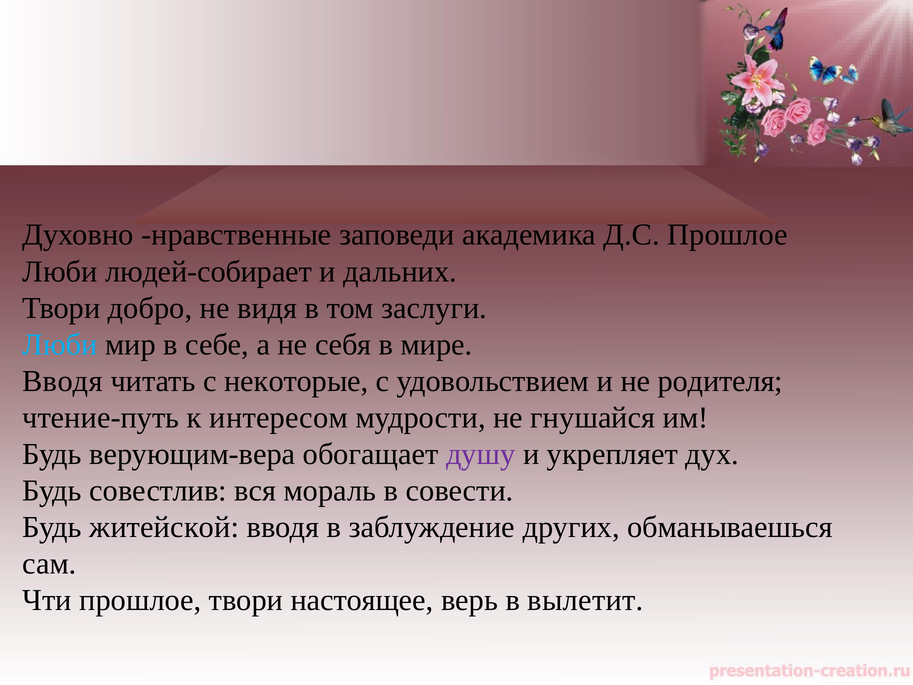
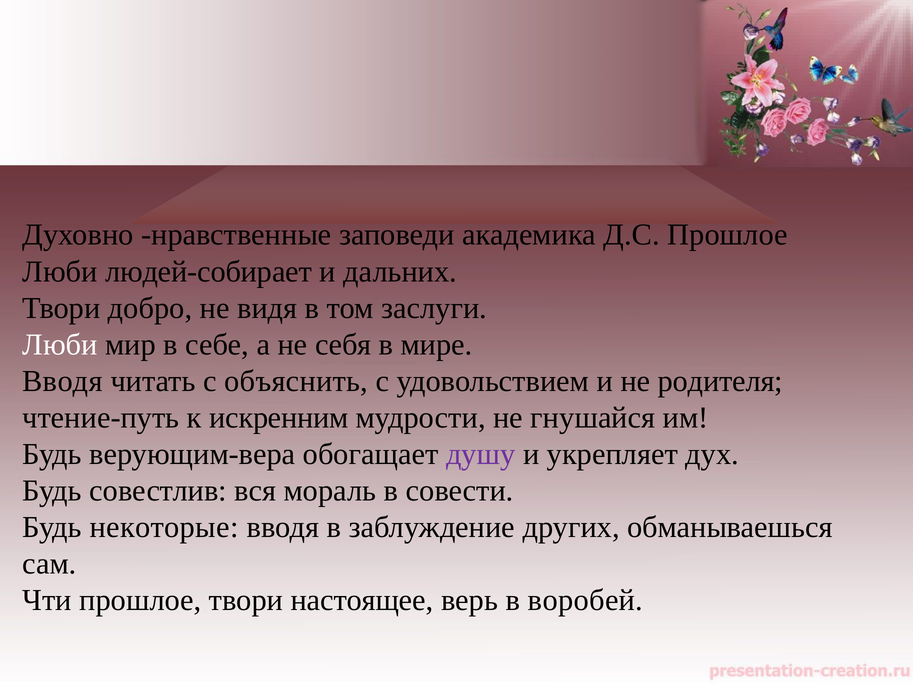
Люби colour: light blue -> white (60, 344)
некоторые: некоторые -> объяснить (296, 381)
интересом: интересом -> искренним (279, 417)
житейской: житейской -> некоторые (164, 527)
вылетит: вылетит -> воробей (585, 600)
